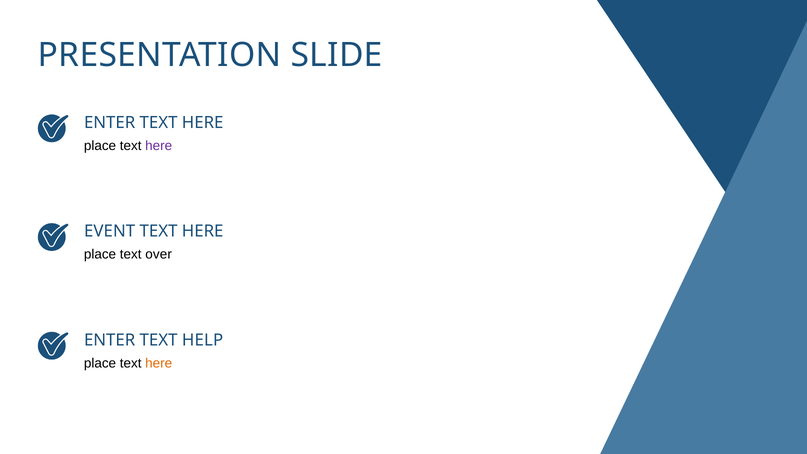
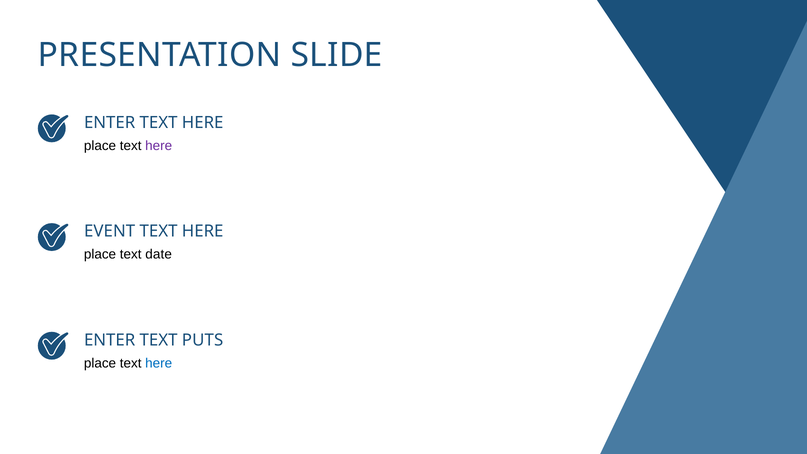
over: over -> date (159, 254)
HELP: HELP -> PUTS (203, 340)
here colour: orange -> blue (159, 363)
